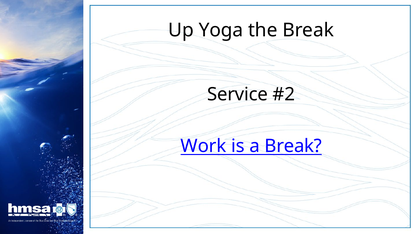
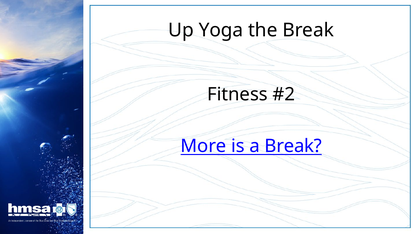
Service: Service -> Fitness (237, 94)
Work: Work -> More (203, 146)
